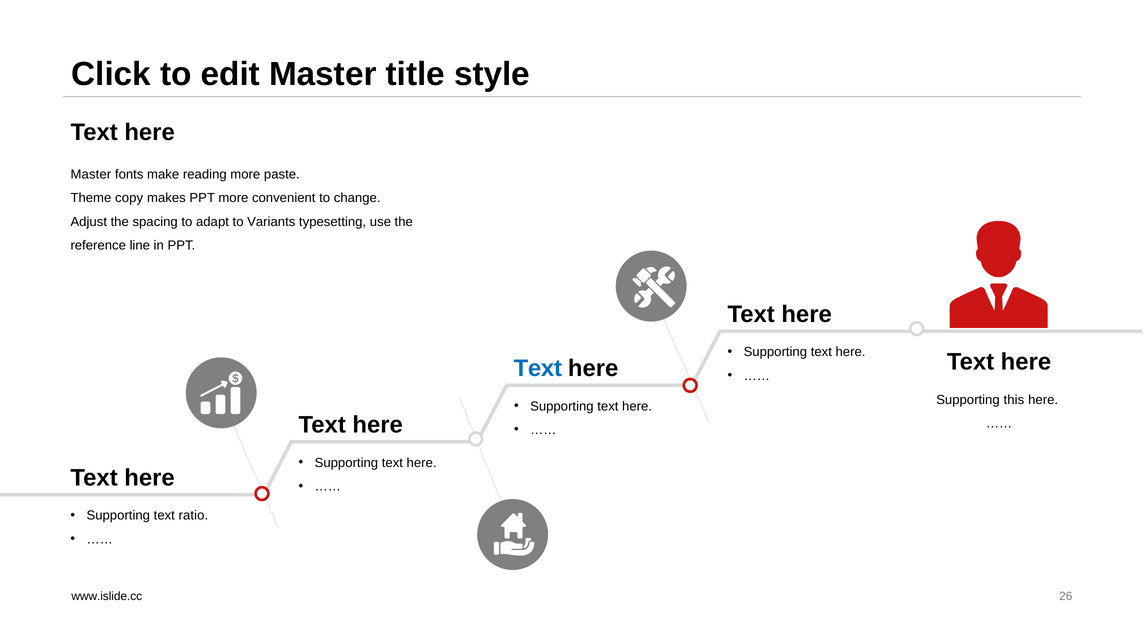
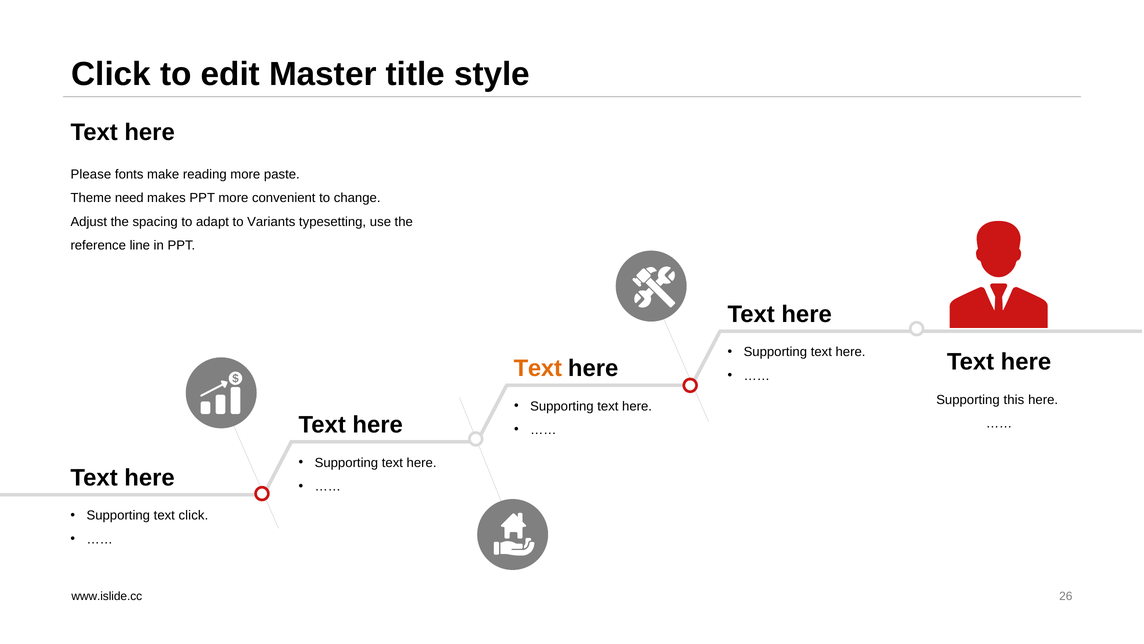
Master: Master -> Please (91, 174)
copy: copy -> need (129, 198)
Text colour: blue -> orange (538, 368)
text ratio: ratio -> click (193, 515)
